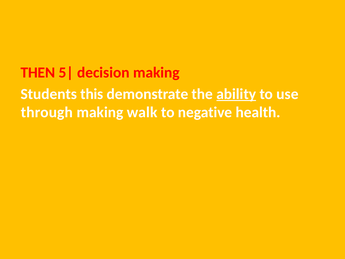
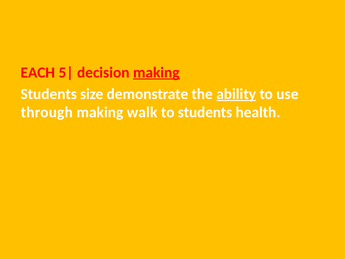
THEN: THEN -> EACH (38, 72)
making underline: none -> present (156, 72)
this: this -> size (92, 94)
to negative: negative -> students (205, 112)
